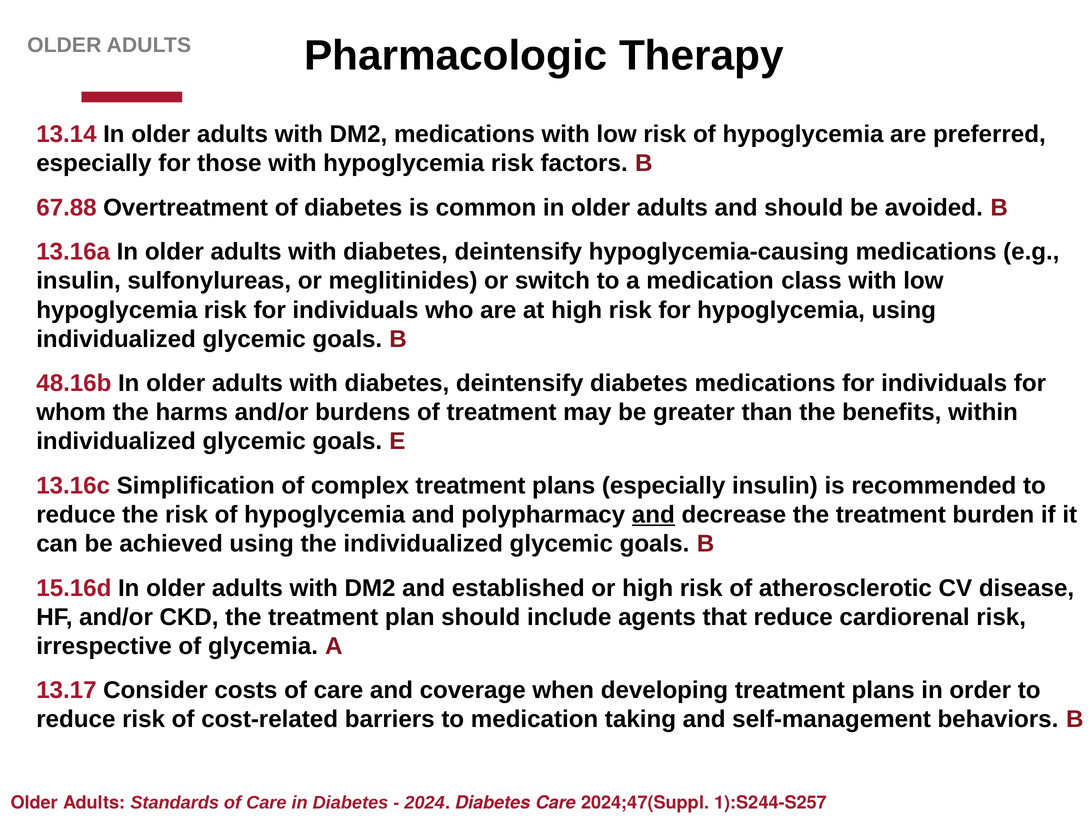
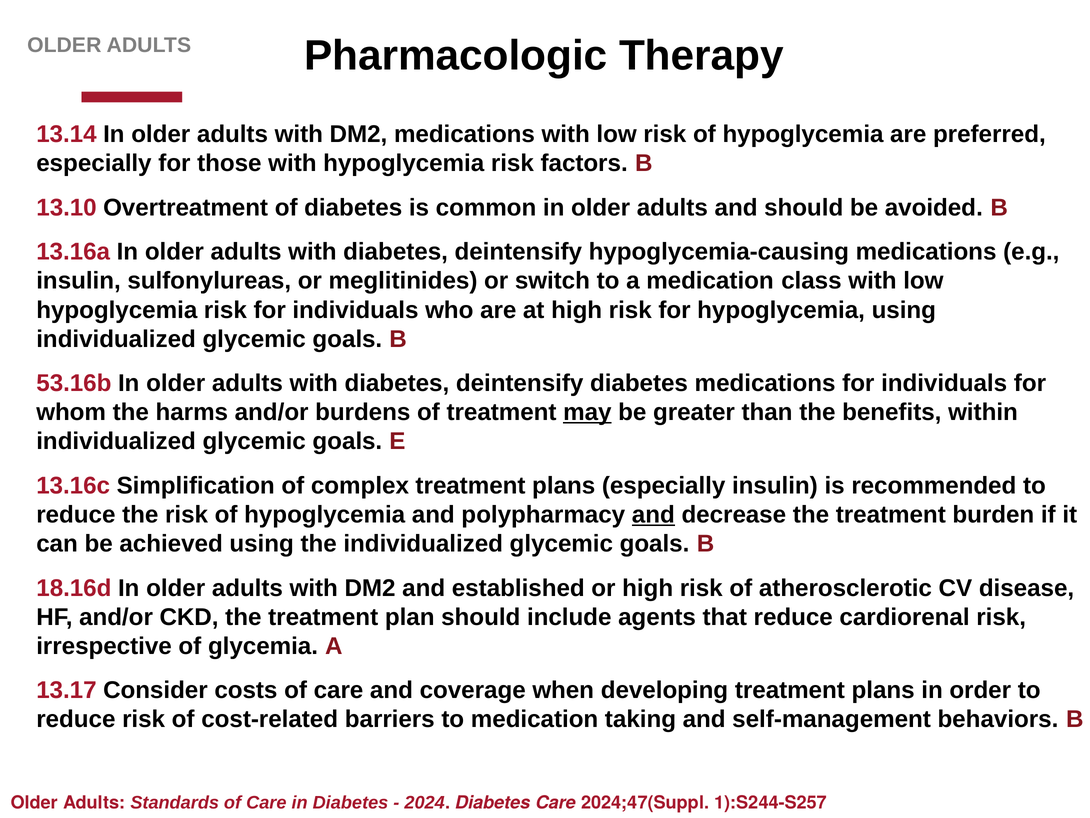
67.88: 67.88 -> 13.10 (67, 208)
48.16b: 48.16b -> 53.16b (74, 383)
may underline: none -> present (587, 412)
15.16d: 15.16d -> 18.16d (74, 588)
